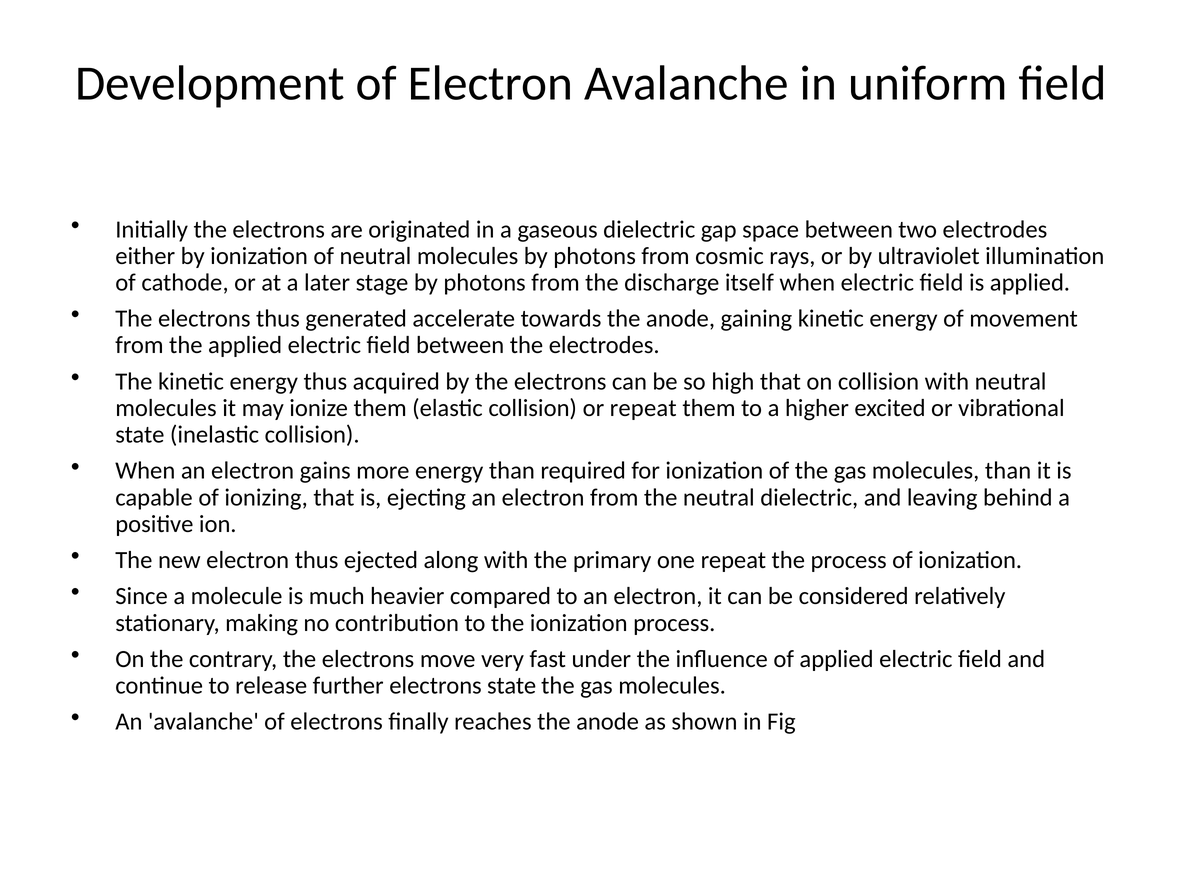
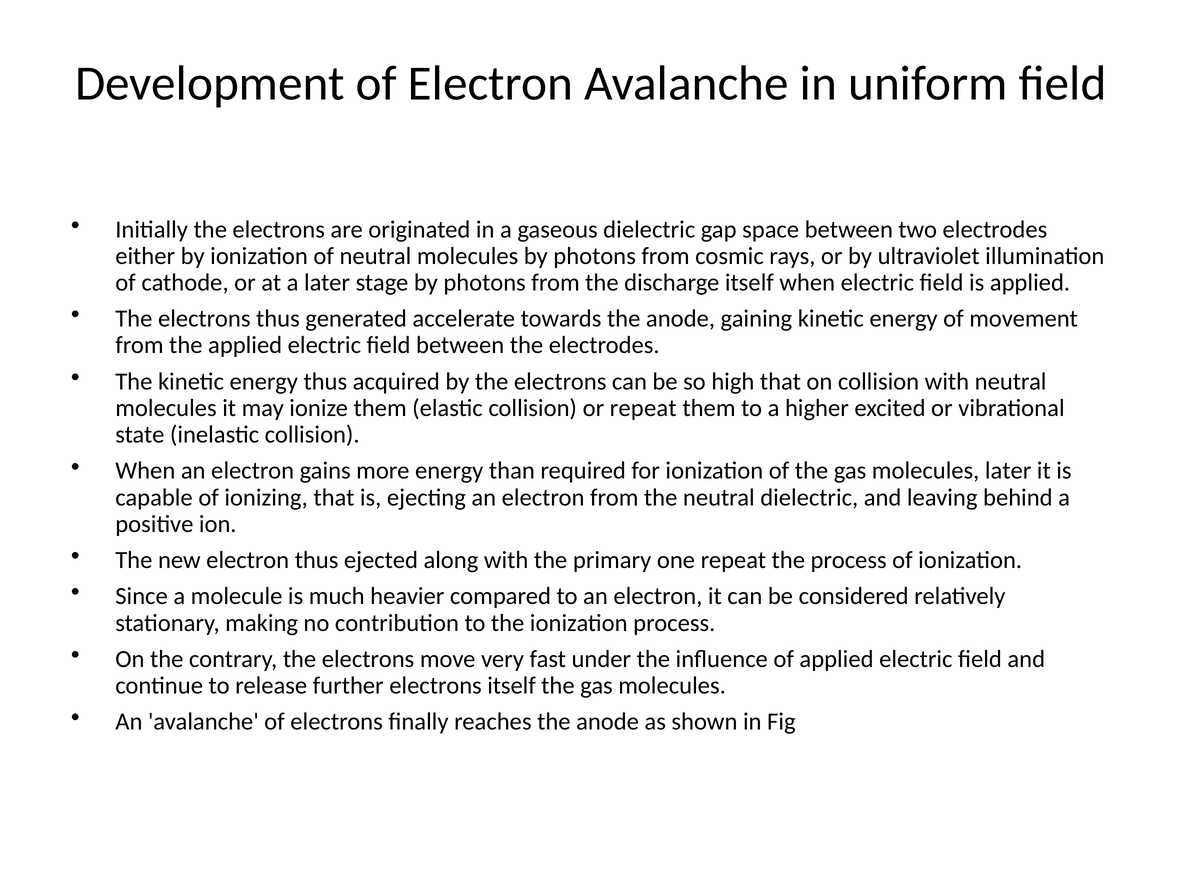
molecules than: than -> later (1008, 471)
electrons state: state -> itself (512, 686)
